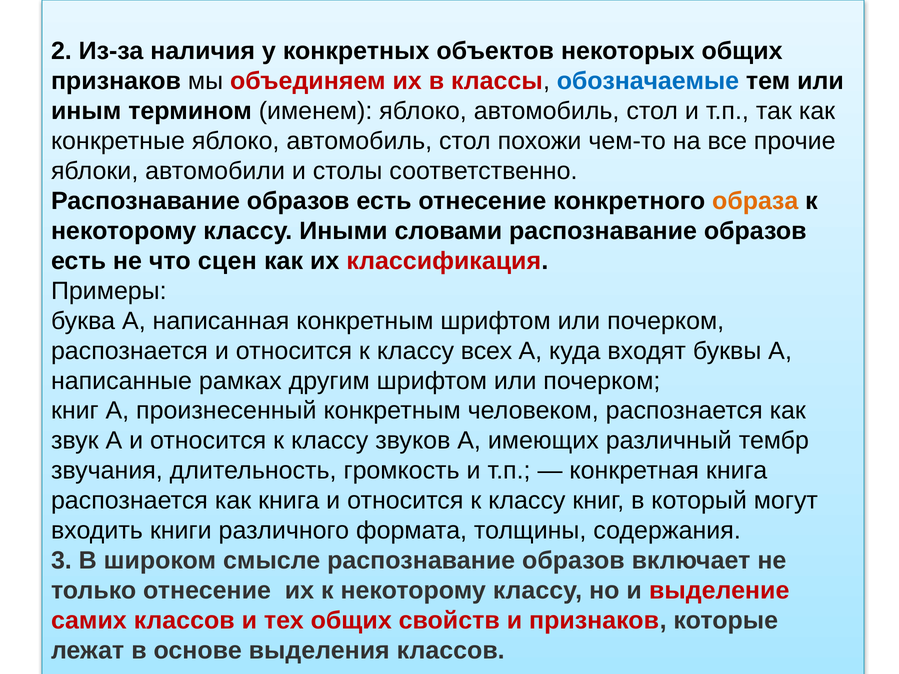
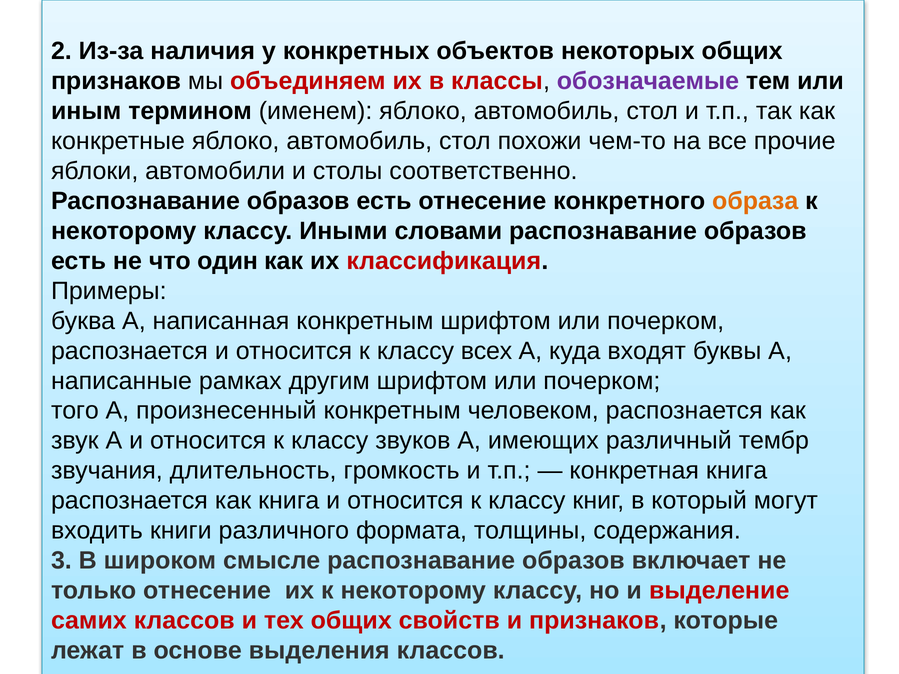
обозначаемые colour: blue -> purple (648, 81)
сцен: сцен -> один (228, 261)
книг: книг -> того (75, 411)
